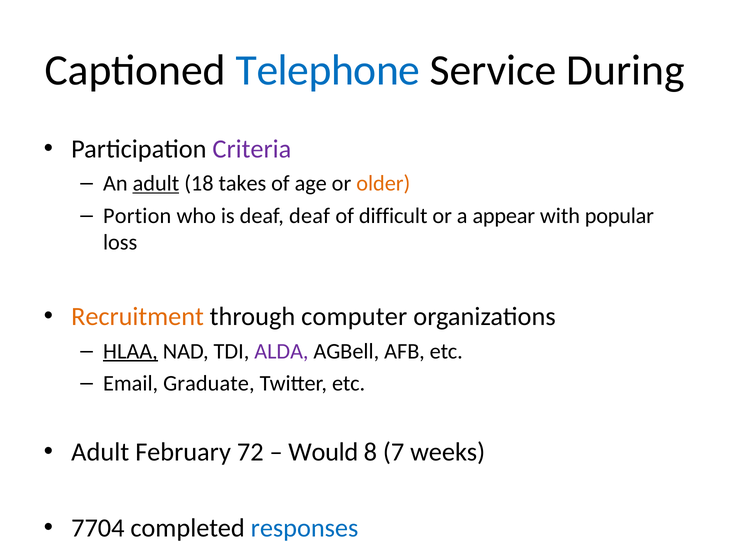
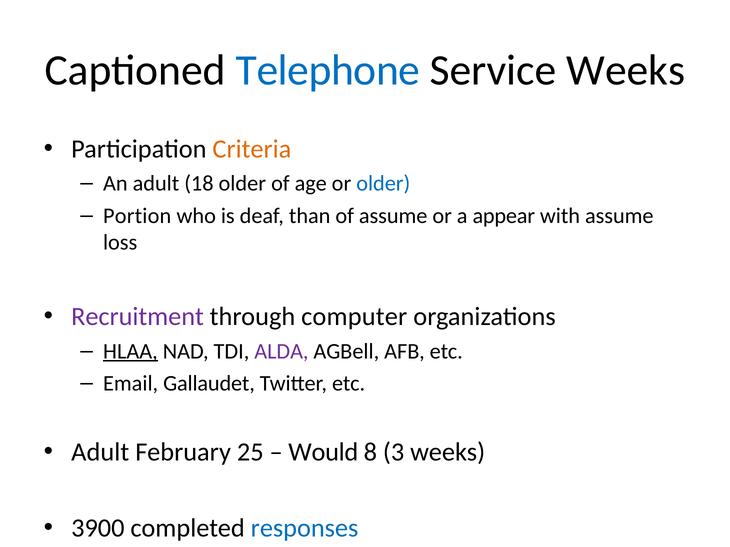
Service During: During -> Weeks (626, 71)
Criteria colour: purple -> orange (252, 149)
adult underline: present -> none (156, 184)
18 takes: takes -> older (242, 184)
older colour: orange -> blue (383, 184)
deaf deaf: deaf -> than (310, 216)
of difficult: difficult -> assume (393, 216)
with popular: popular -> assume (619, 216)
Recruitment colour: orange -> purple (138, 317)
Graduate: Graduate -> Gallaudet (209, 384)
72: 72 -> 25 (250, 452)
7: 7 -> 3 (394, 452)
7704: 7704 -> 3900 (98, 529)
